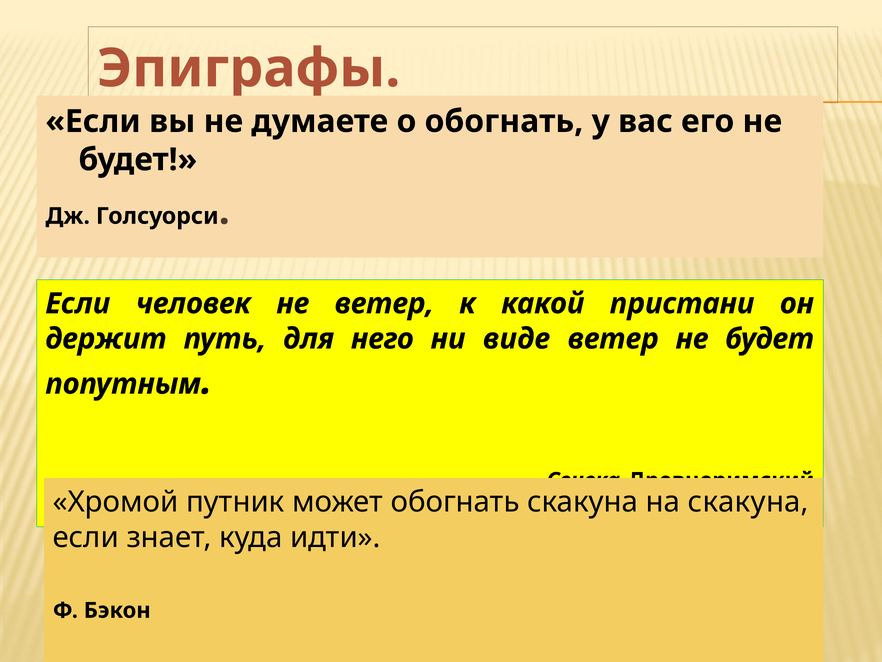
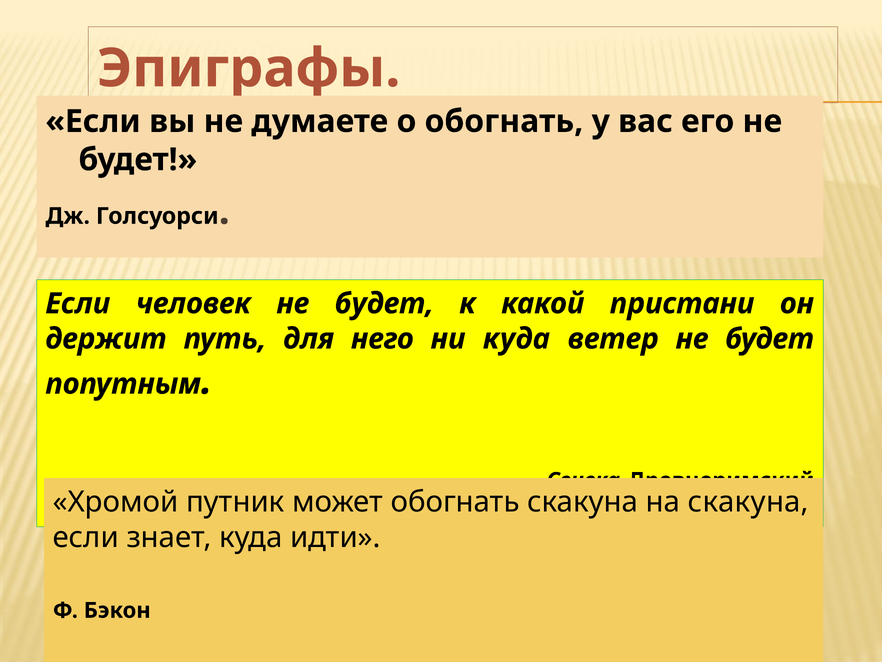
человек не ветер: ветер -> будет (384, 303)
ни виде: виде -> куда (516, 339)
